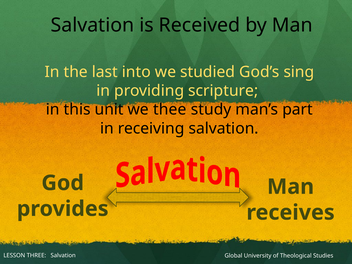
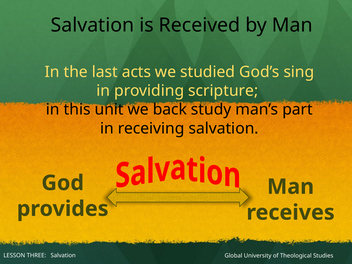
into: into -> acts (136, 72)
thee: thee -> back (170, 110)
